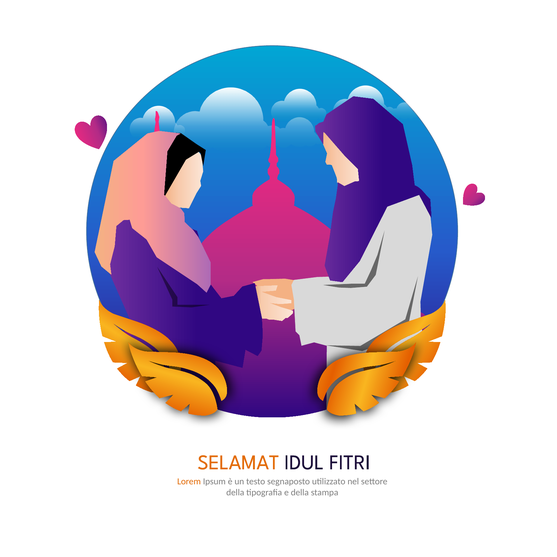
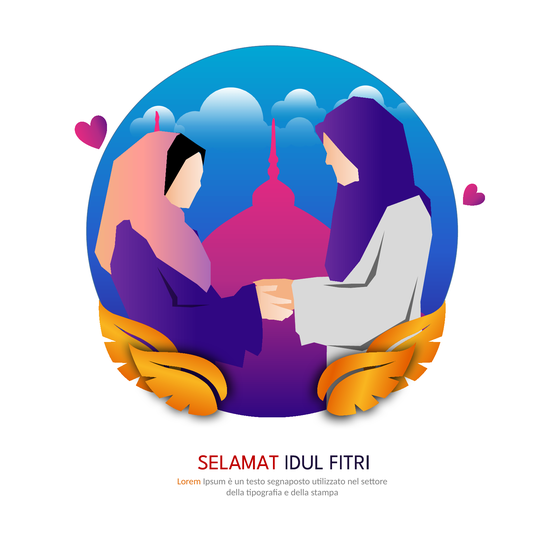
SELAMAT colour: orange -> red (238, 462)
